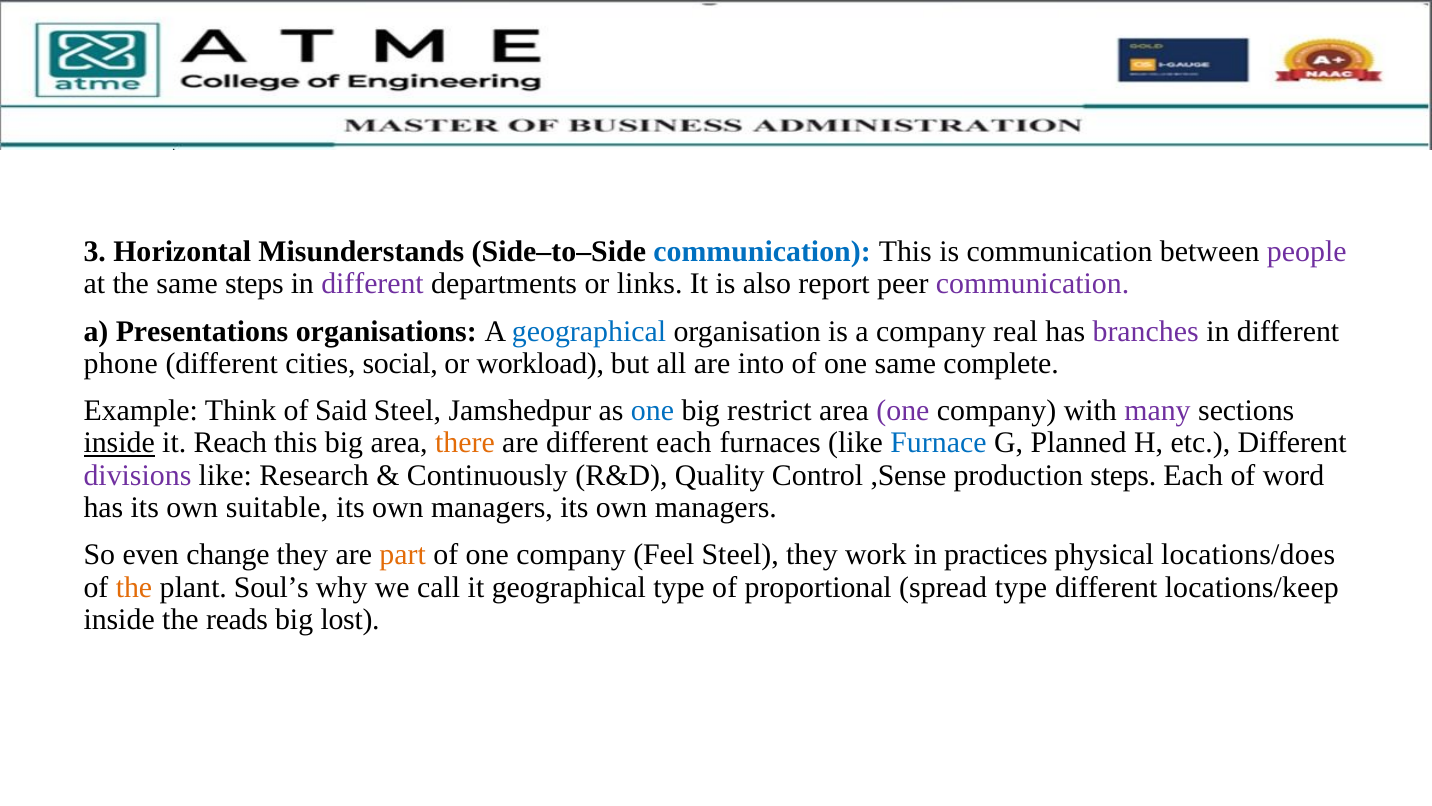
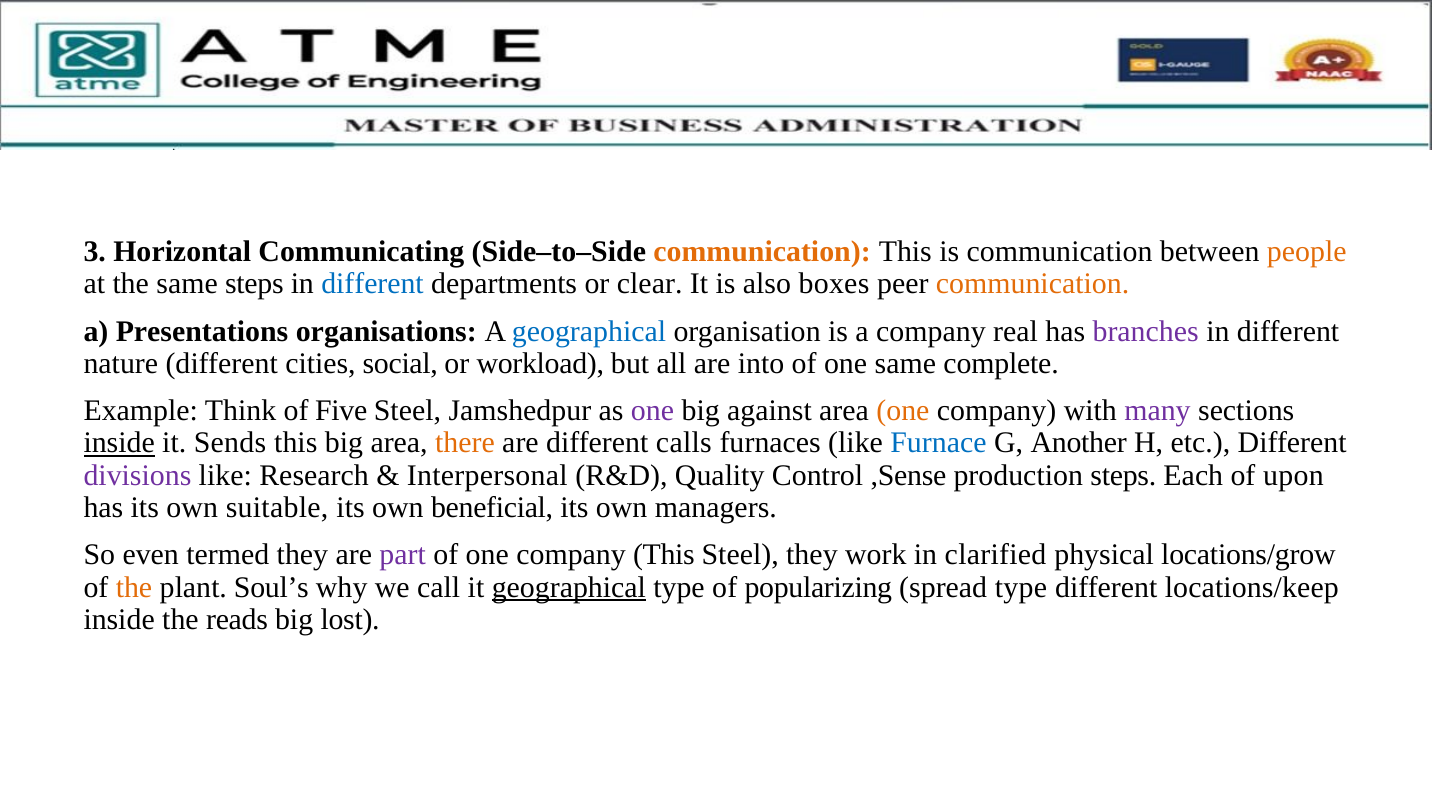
Misunderstands: Misunderstands -> Communicating (361, 252)
communication colour: blue -> orange (762, 252)
people colour: purple -> orange (1307, 252)
different colour: purple -> blue (373, 284)
links: links -> clear (650, 284)
report: report -> boxes (834, 284)
communication colour: purple -> orange (1033, 284)
phone: phone -> nature (121, 363)
Said: Said -> Five (341, 411)
one colour: blue -> purple (653, 411)
restrict: restrict -> against (769, 411)
one colour: purple -> orange (903, 411)
Reach: Reach -> Sends (230, 443)
different each: each -> calls (684, 443)
Planned: Planned -> Another (1079, 443)
Continuously: Continuously -> Interpersonal (487, 475)
word: word -> upon (1293, 475)
managers: managers -> beneficial (492, 507)
change: change -> termed (228, 555)
part colour: orange -> purple (403, 555)
company Feel: Feel -> This (664, 555)
practices: practices -> clarified (996, 555)
locations/does: locations/does -> locations/grow (1248, 555)
geographical underline: none -> present (569, 587)
proportional: proportional -> popularizing (818, 587)
